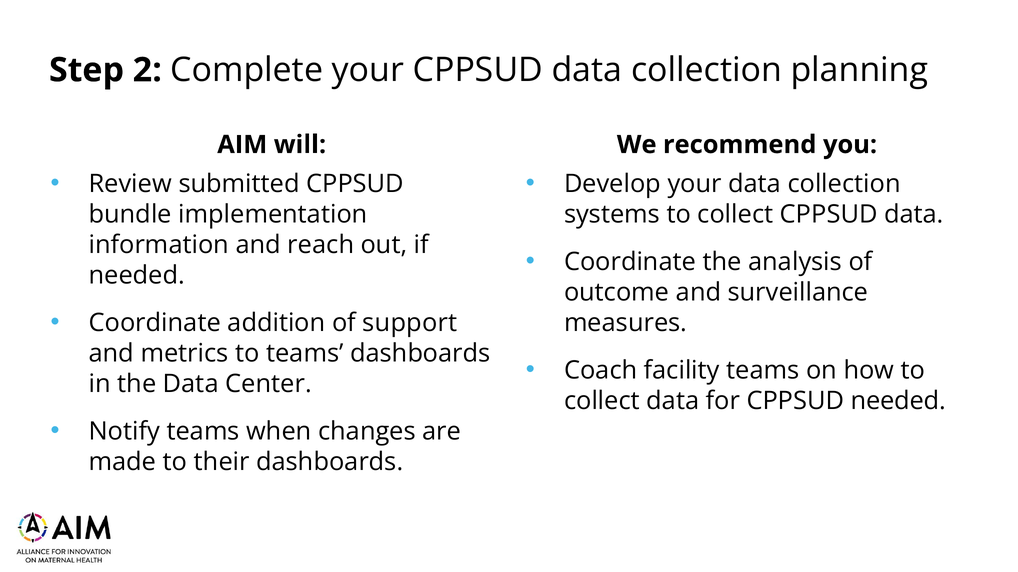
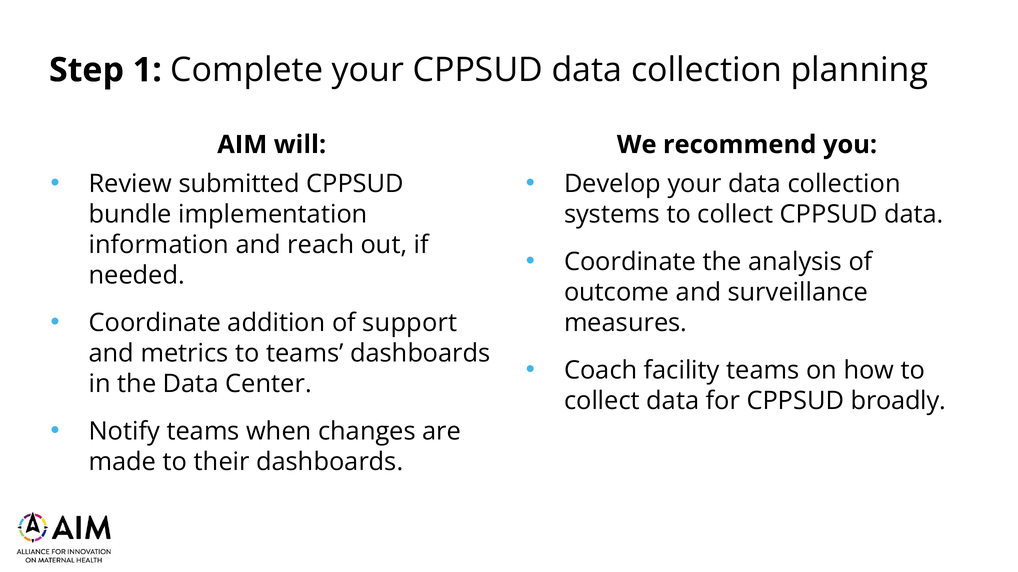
2: 2 -> 1 (147, 70)
CPPSUD needed: needed -> broadly (898, 401)
